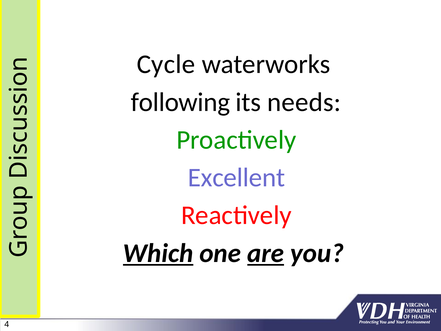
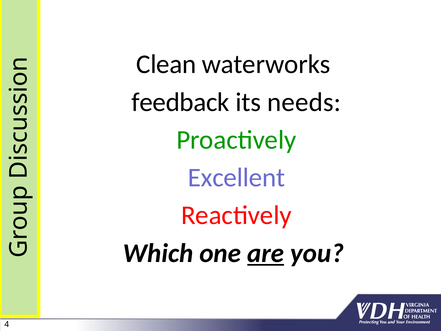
Cycle: Cycle -> Clean (166, 64)
following: following -> feedback (180, 102)
Which underline: present -> none (158, 253)
